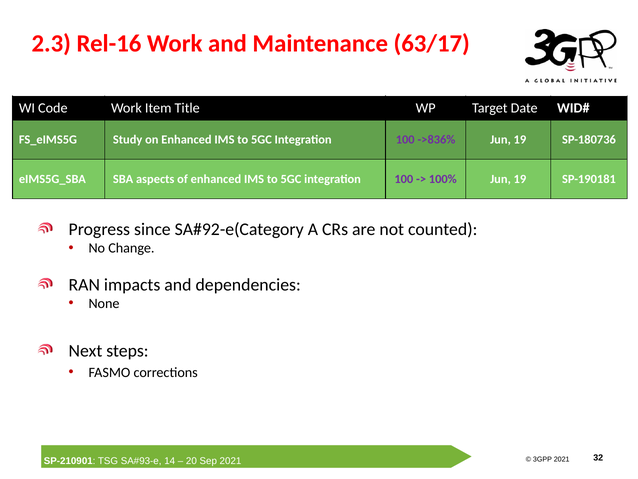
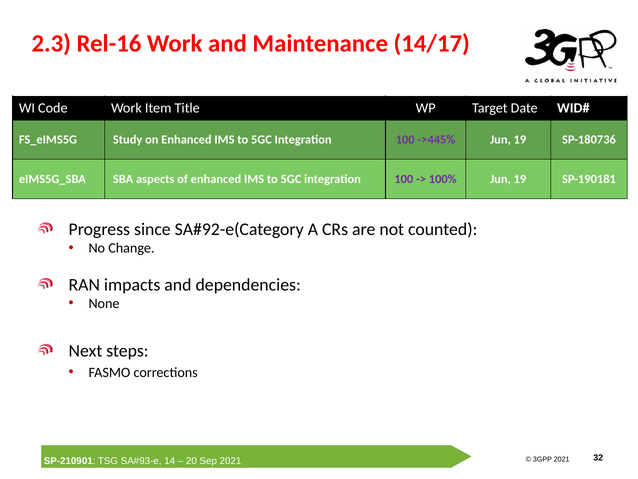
63/17: 63/17 -> 14/17 (432, 44)
->836%: ->836% -> ->445% (436, 140)
